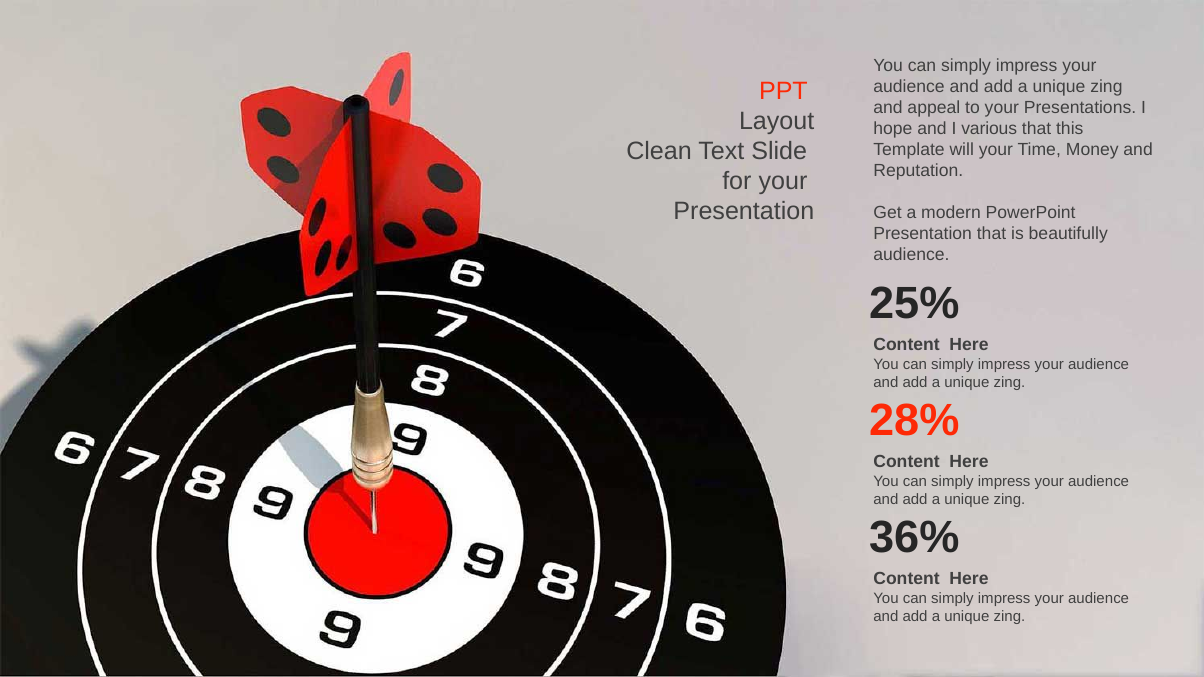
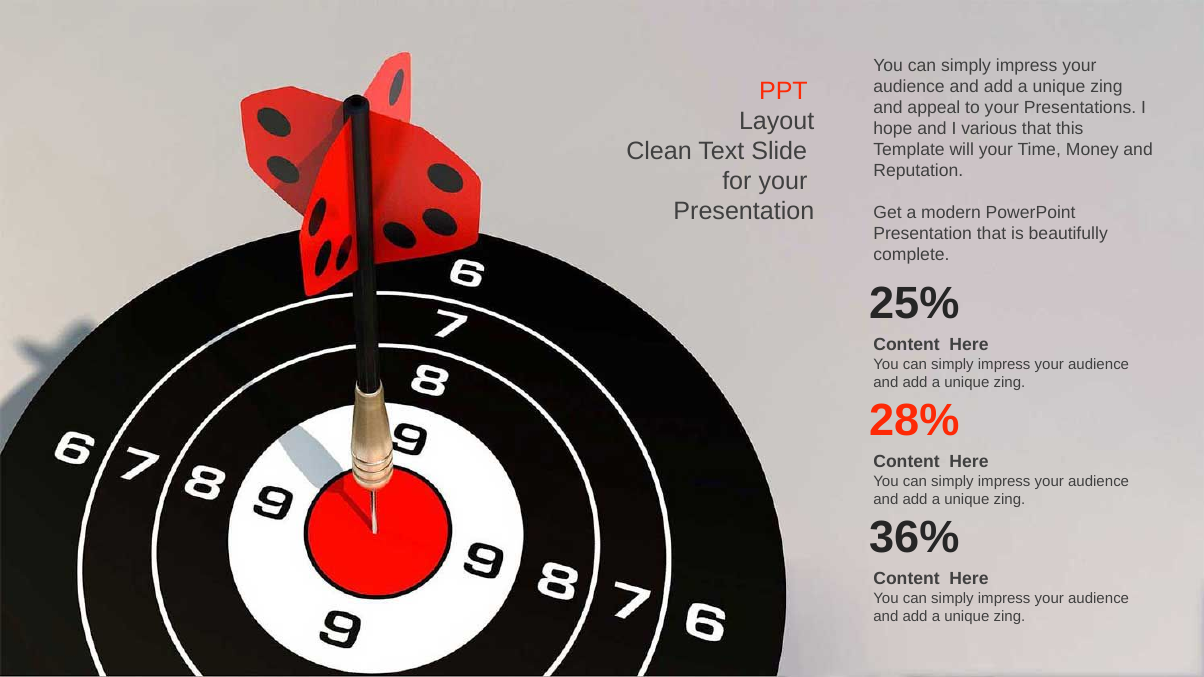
audience: audience -> complete (911, 255)
